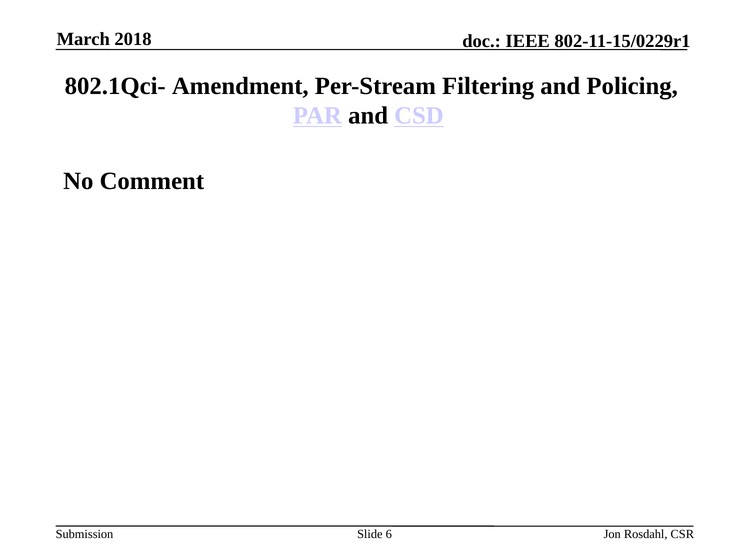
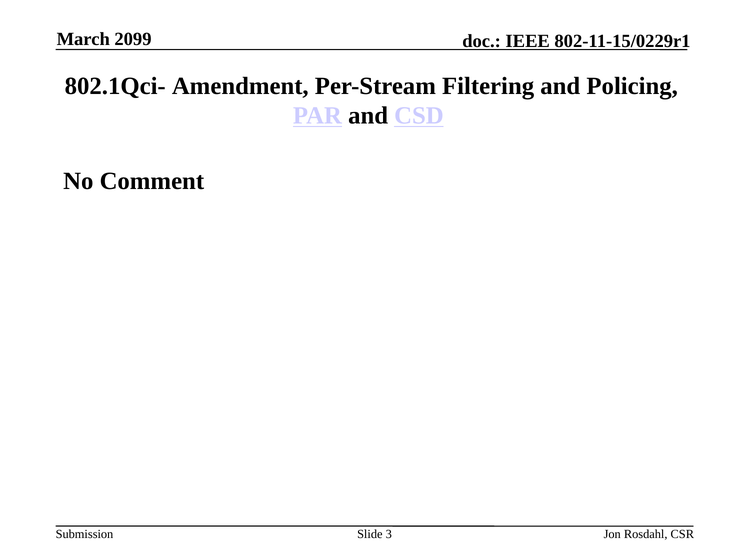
2018: 2018 -> 2099 (133, 39)
6: 6 -> 3 (389, 534)
